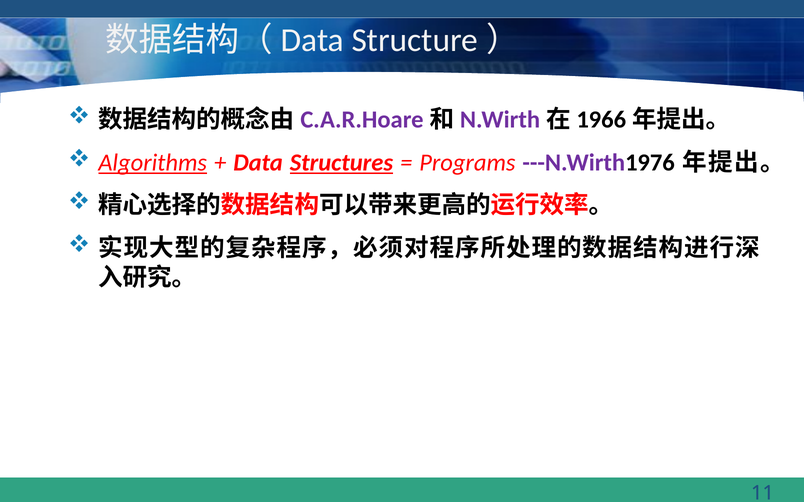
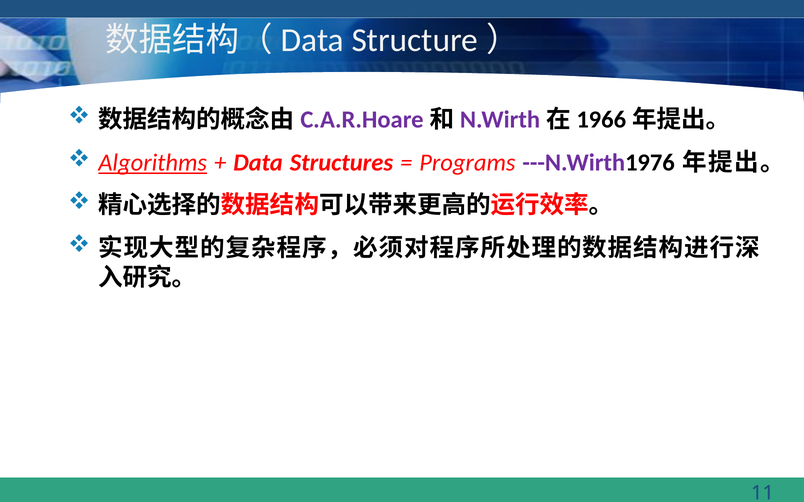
Structures underline: present -> none (341, 163)
